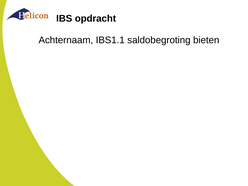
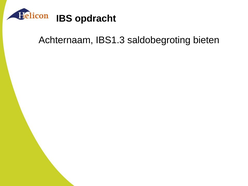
IBS1.1: IBS1.1 -> IBS1.3 (110, 40)
